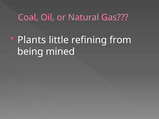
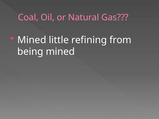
Plants: Plants -> Mined (32, 40)
